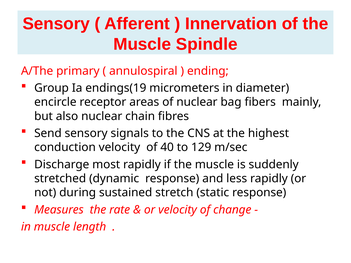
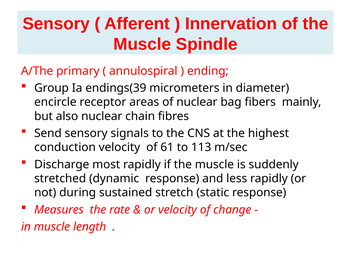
endings(19: endings(19 -> endings(39 (116, 88)
40: 40 -> 61 (167, 147)
129: 129 -> 113 (201, 147)
